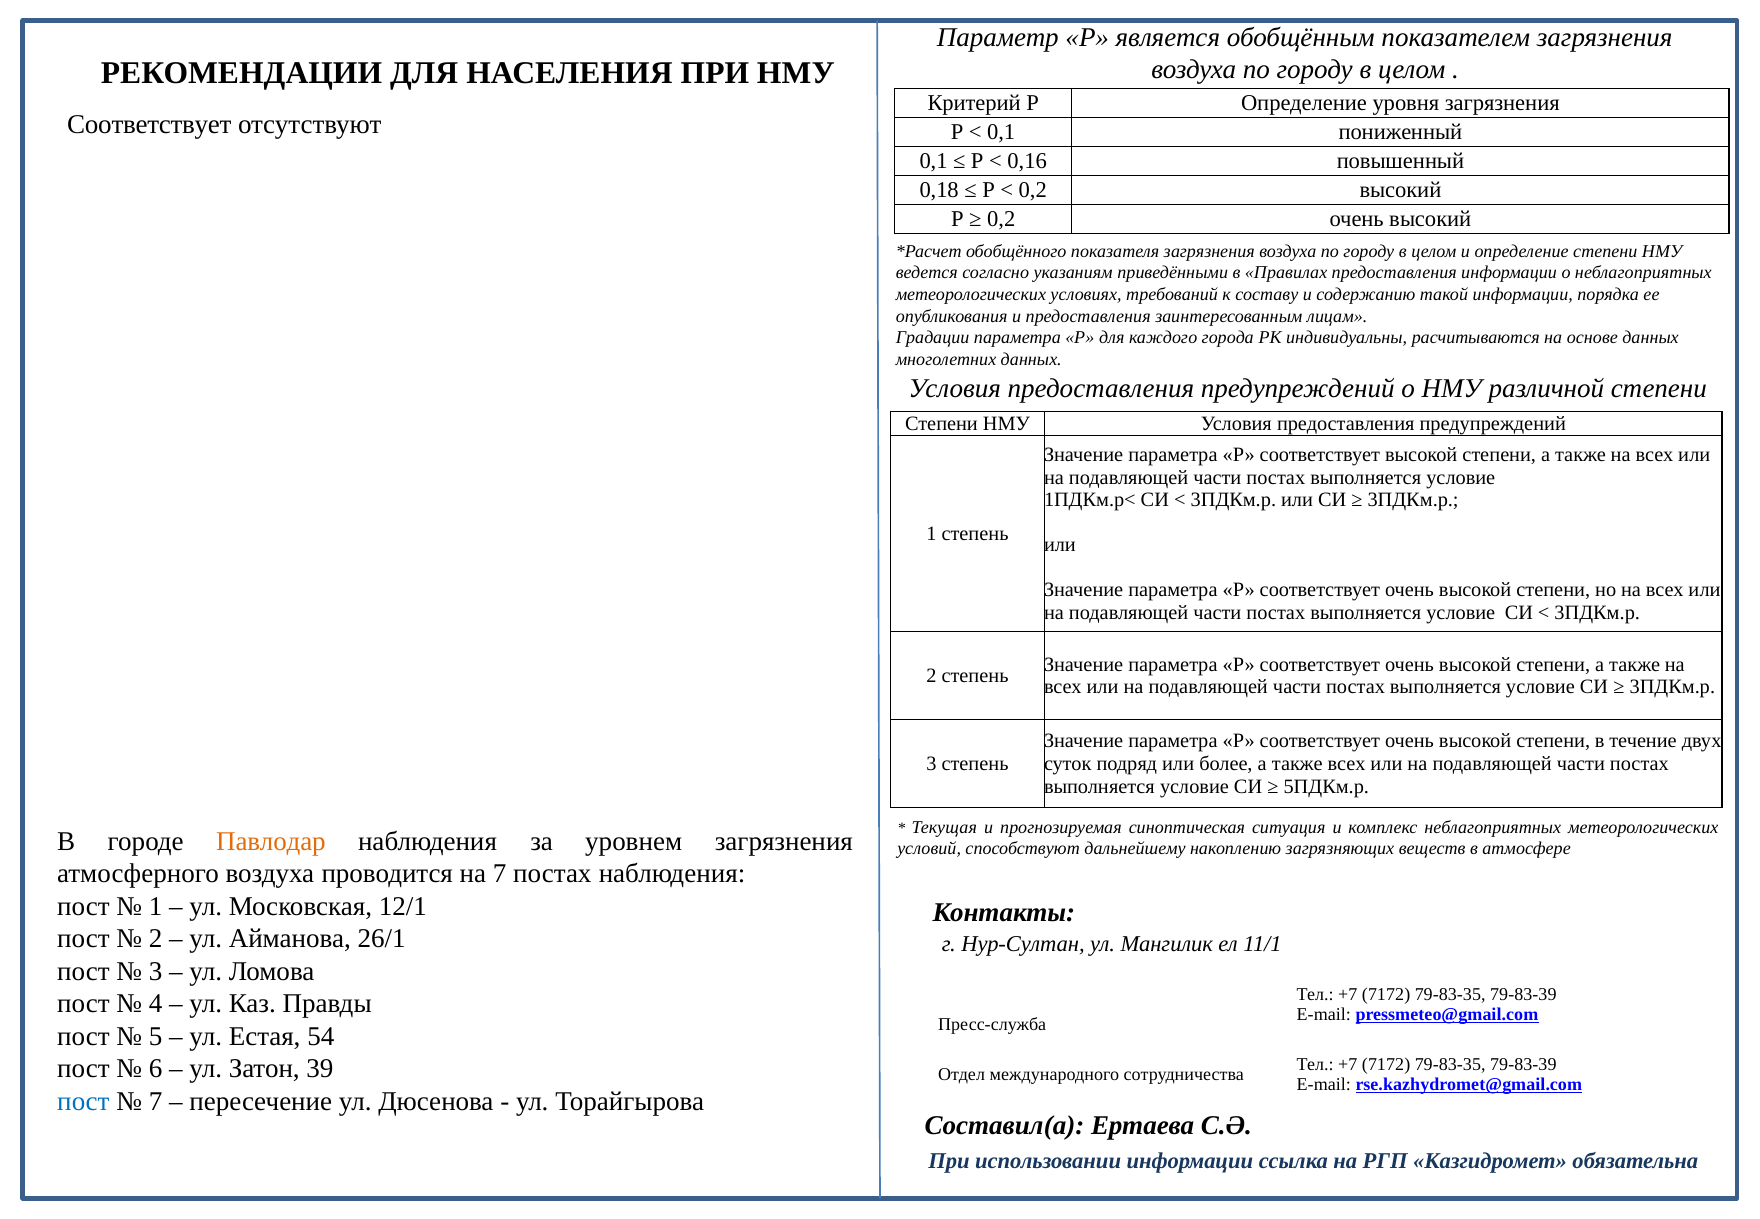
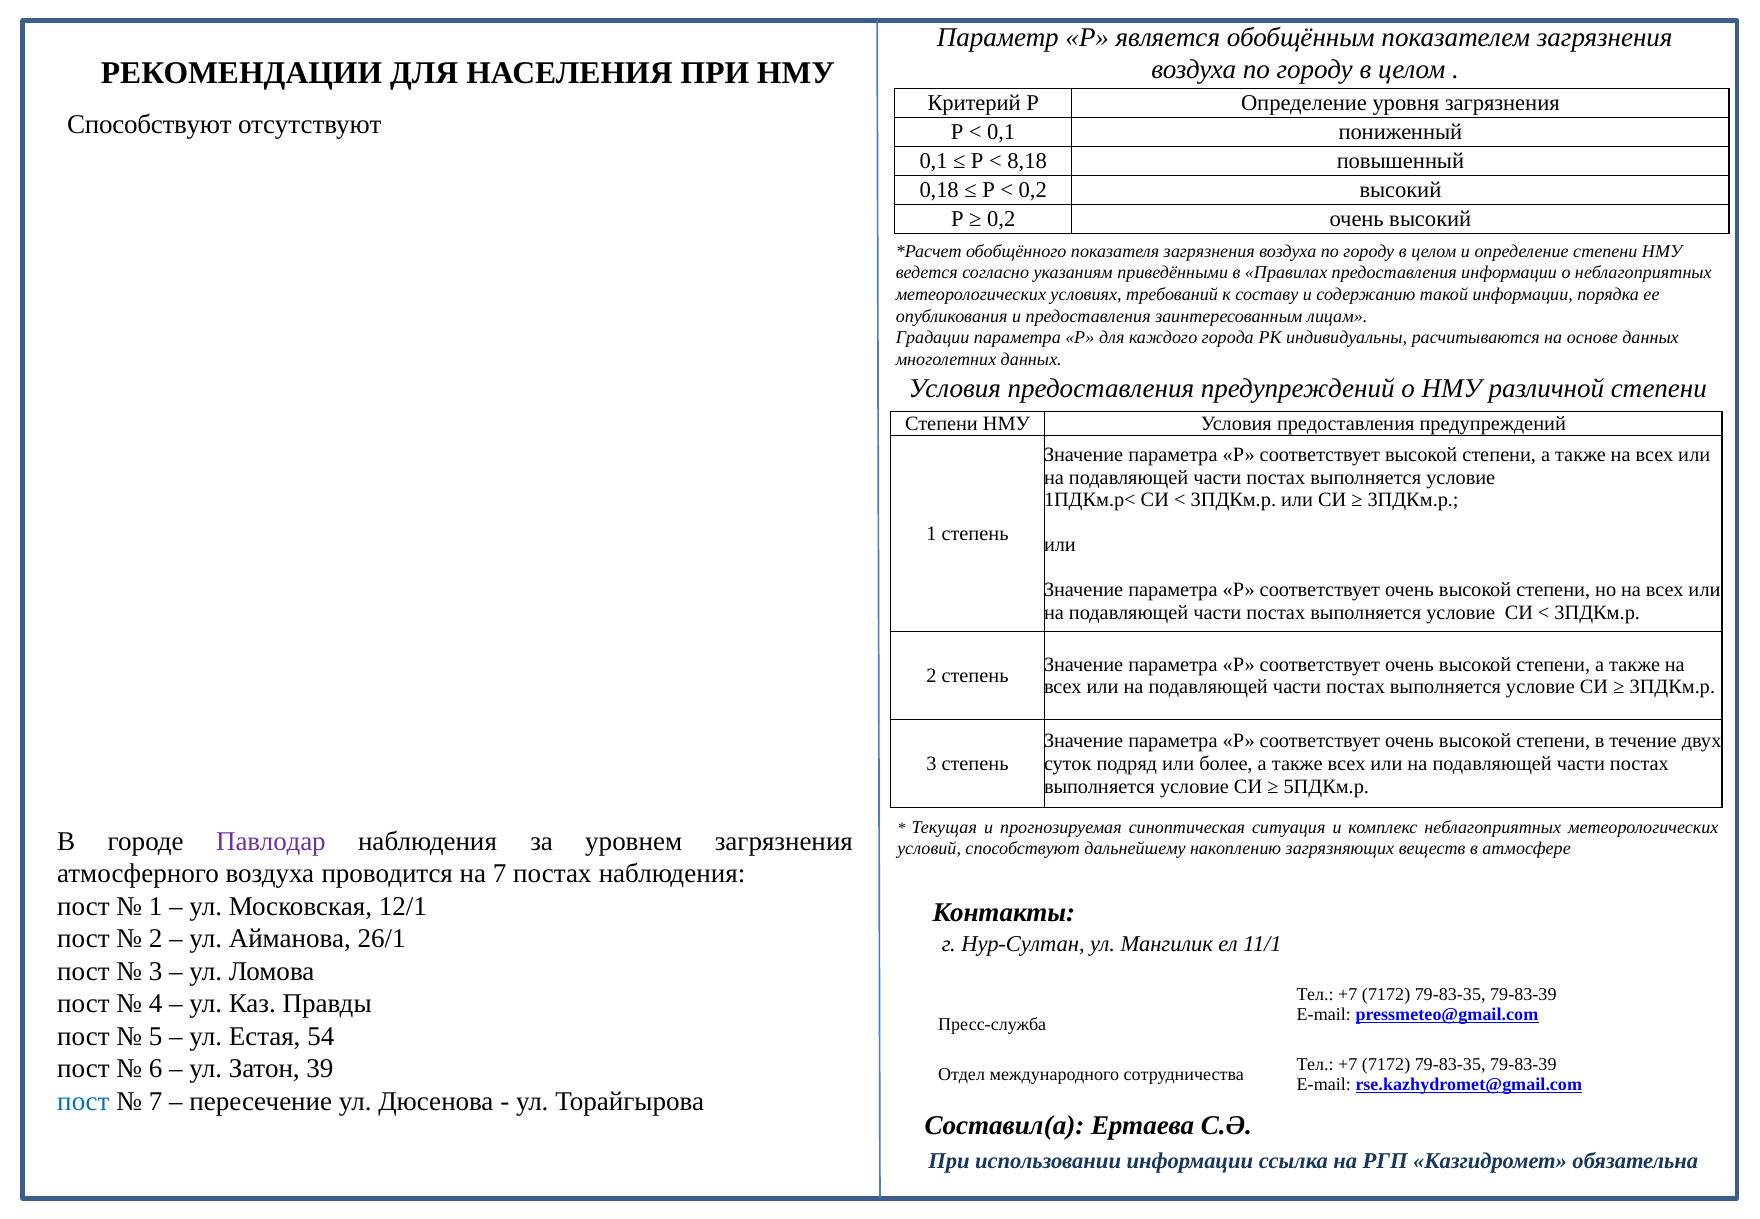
Соответствует: Соответствует -> Способствуют (149, 125)
0,16: 0,16 -> 8,18 (1027, 161)
Павлодар colour: orange -> purple (271, 841)
